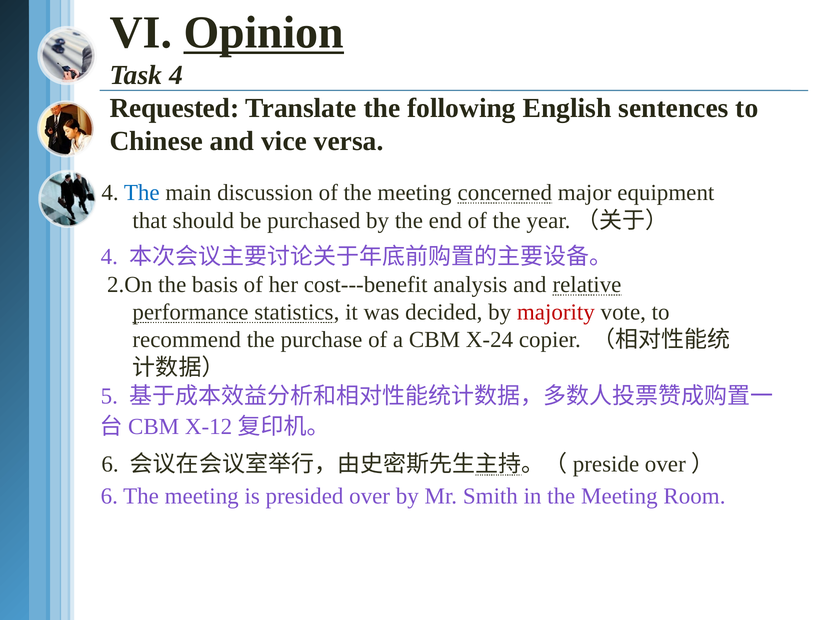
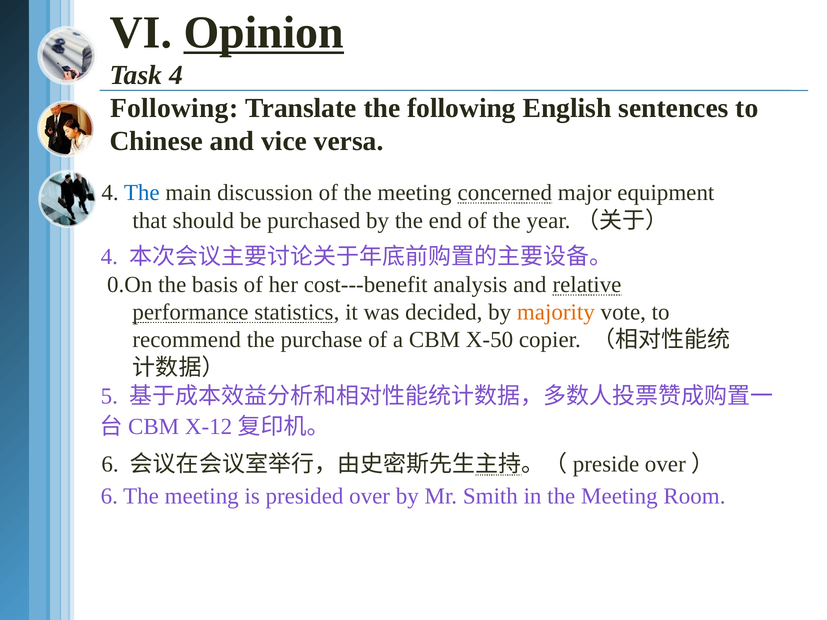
Requested: Requested -> Following (174, 108)
2.On: 2.On -> 0.On (130, 285)
majority colour: red -> orange (556, 312)
X-24: X-24 -> X-50 (490, 340)
